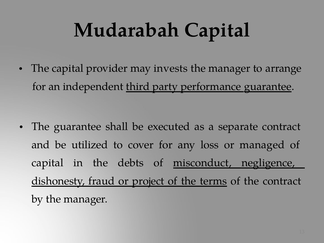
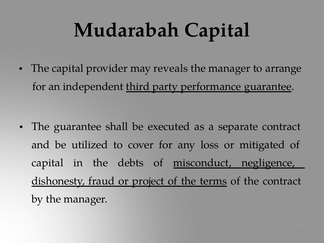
invests: invests -> reveals (171, 68)
managed: managed -> mitigated (262, 145)
